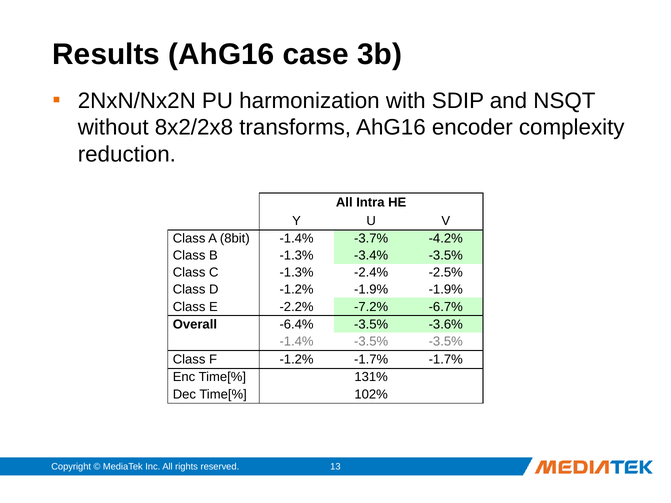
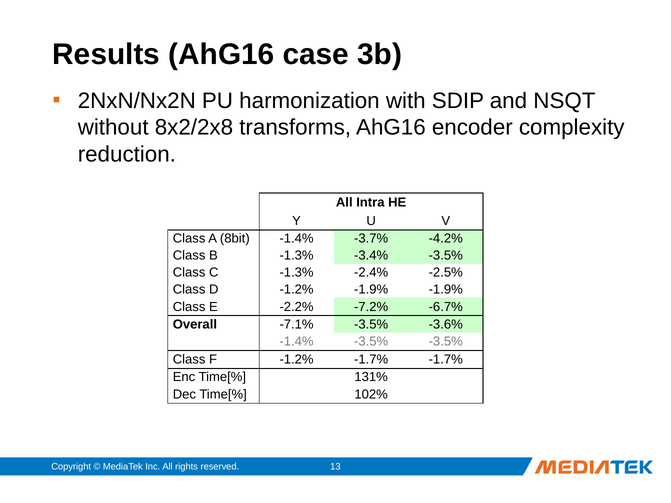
-6.4%: -6.4% -> -7.1% (297, 324)
